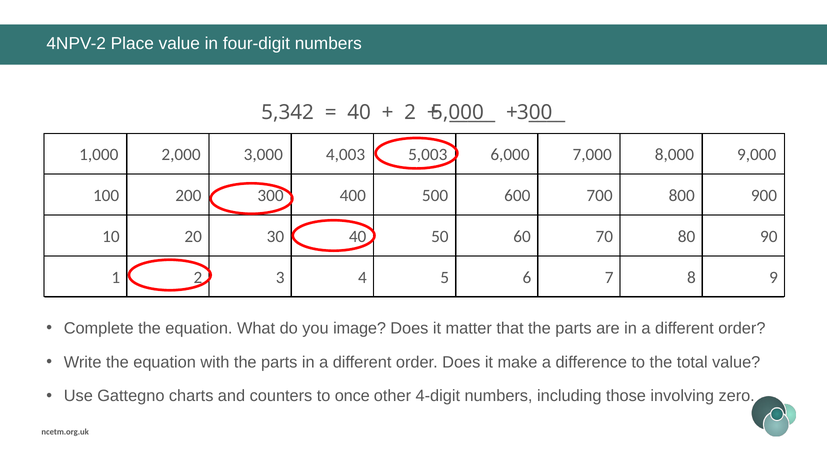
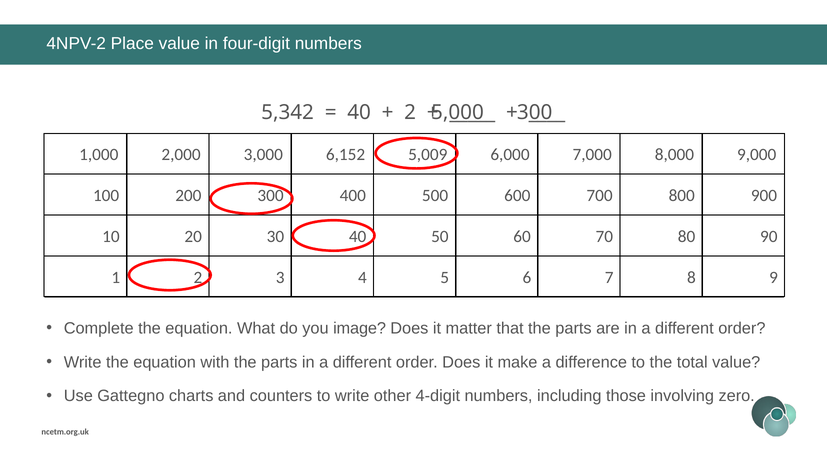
4,003: 4,003 -> 6,152 (346, 154)
5,003: 5,003 -> 5,009 (428, 154)
to once: once -> write (352, 396)
